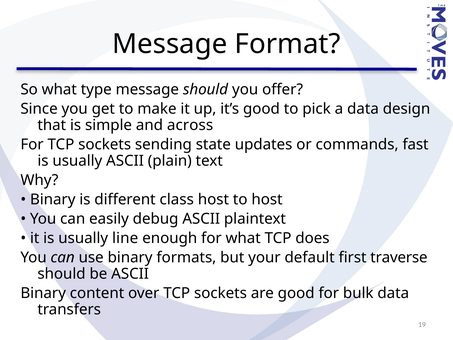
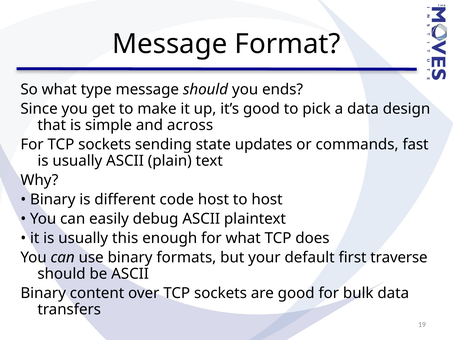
offer: offer -> ends (283, 90)
class: class -> code (177, 199)
line: line -> this (125, 238)
